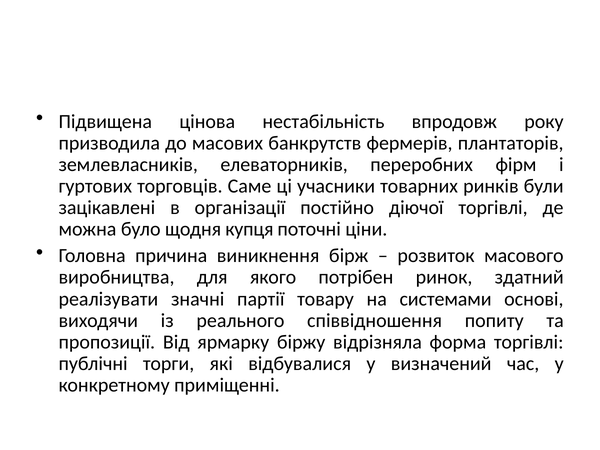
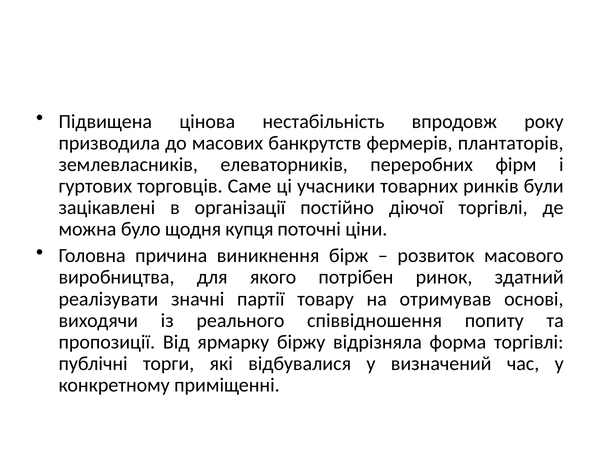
системами: системами -> отримував (445, 299)
